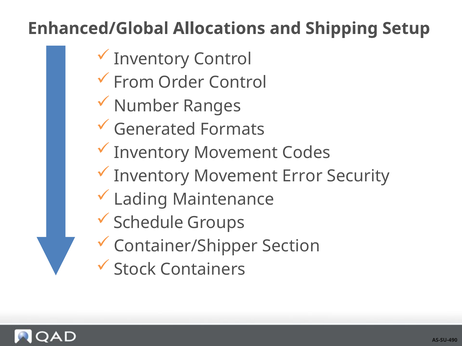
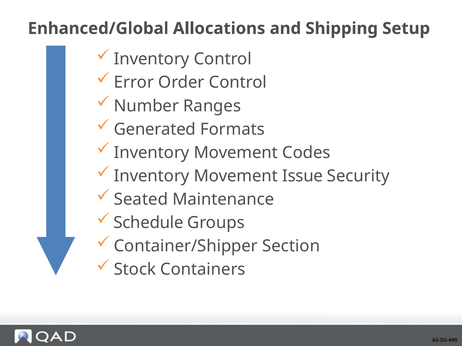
From: From -> Error (134, 83)
Error: Error -> Issue (303, 176)
Lading: Lading -> Seated (141, 200)
